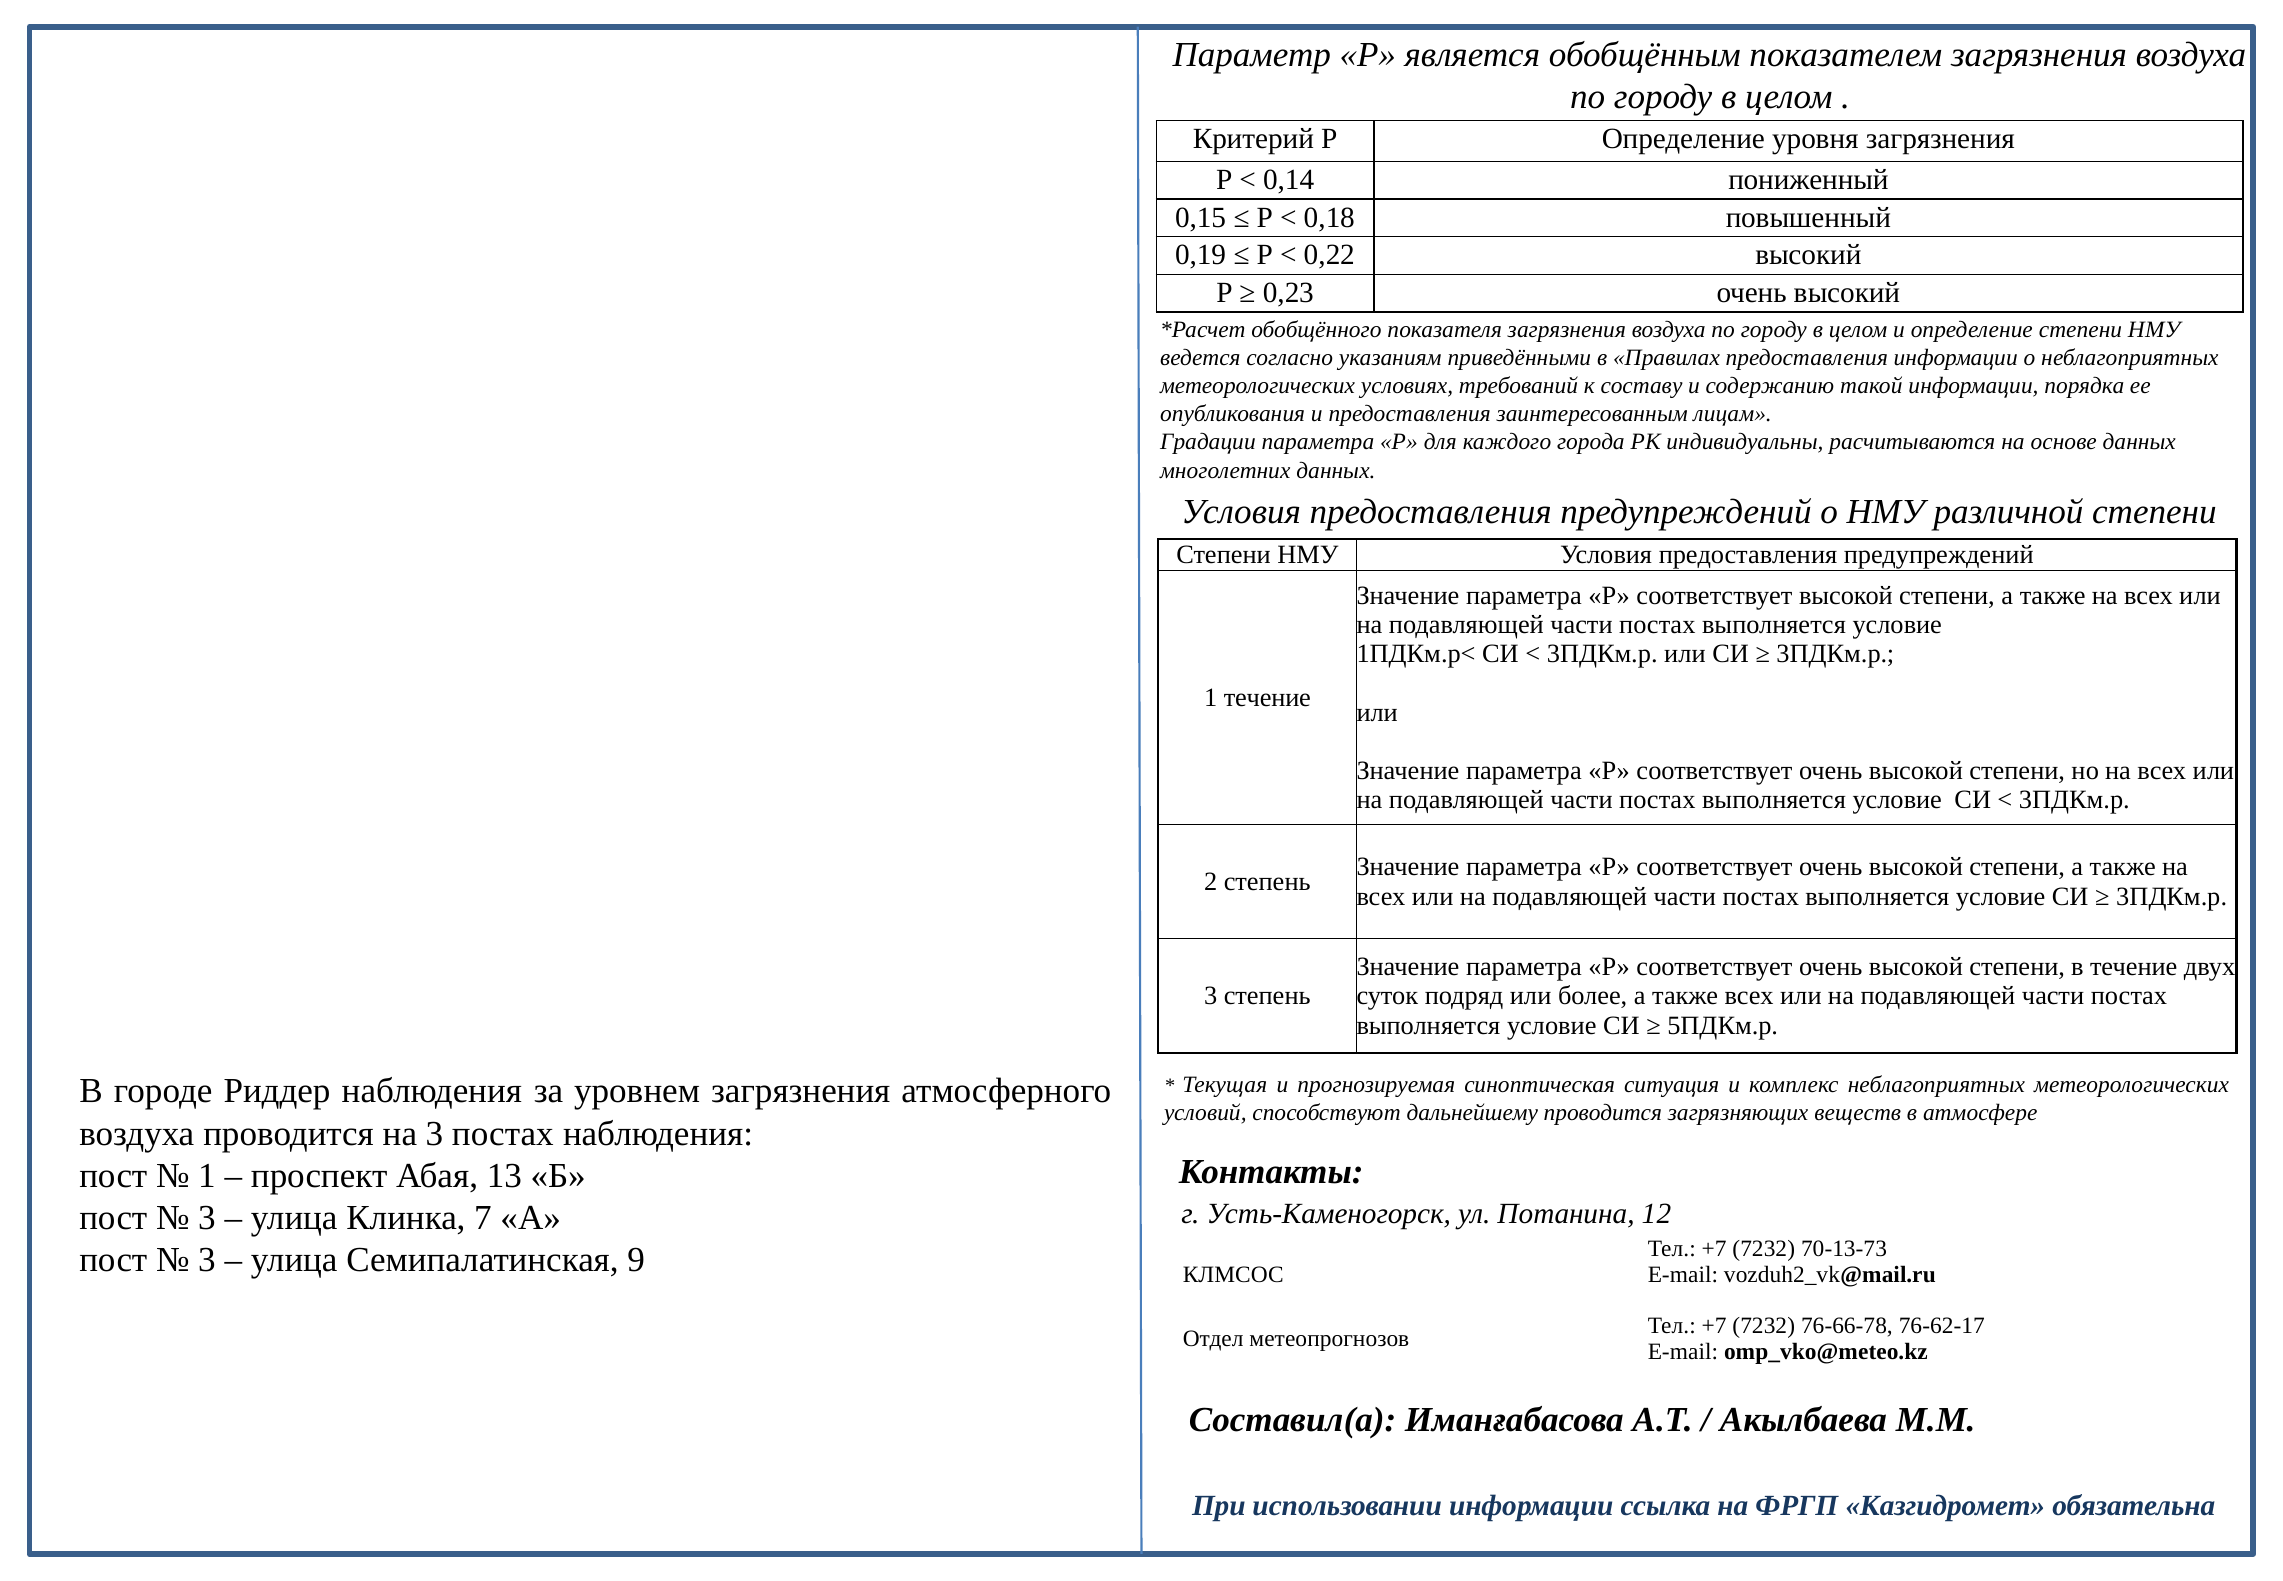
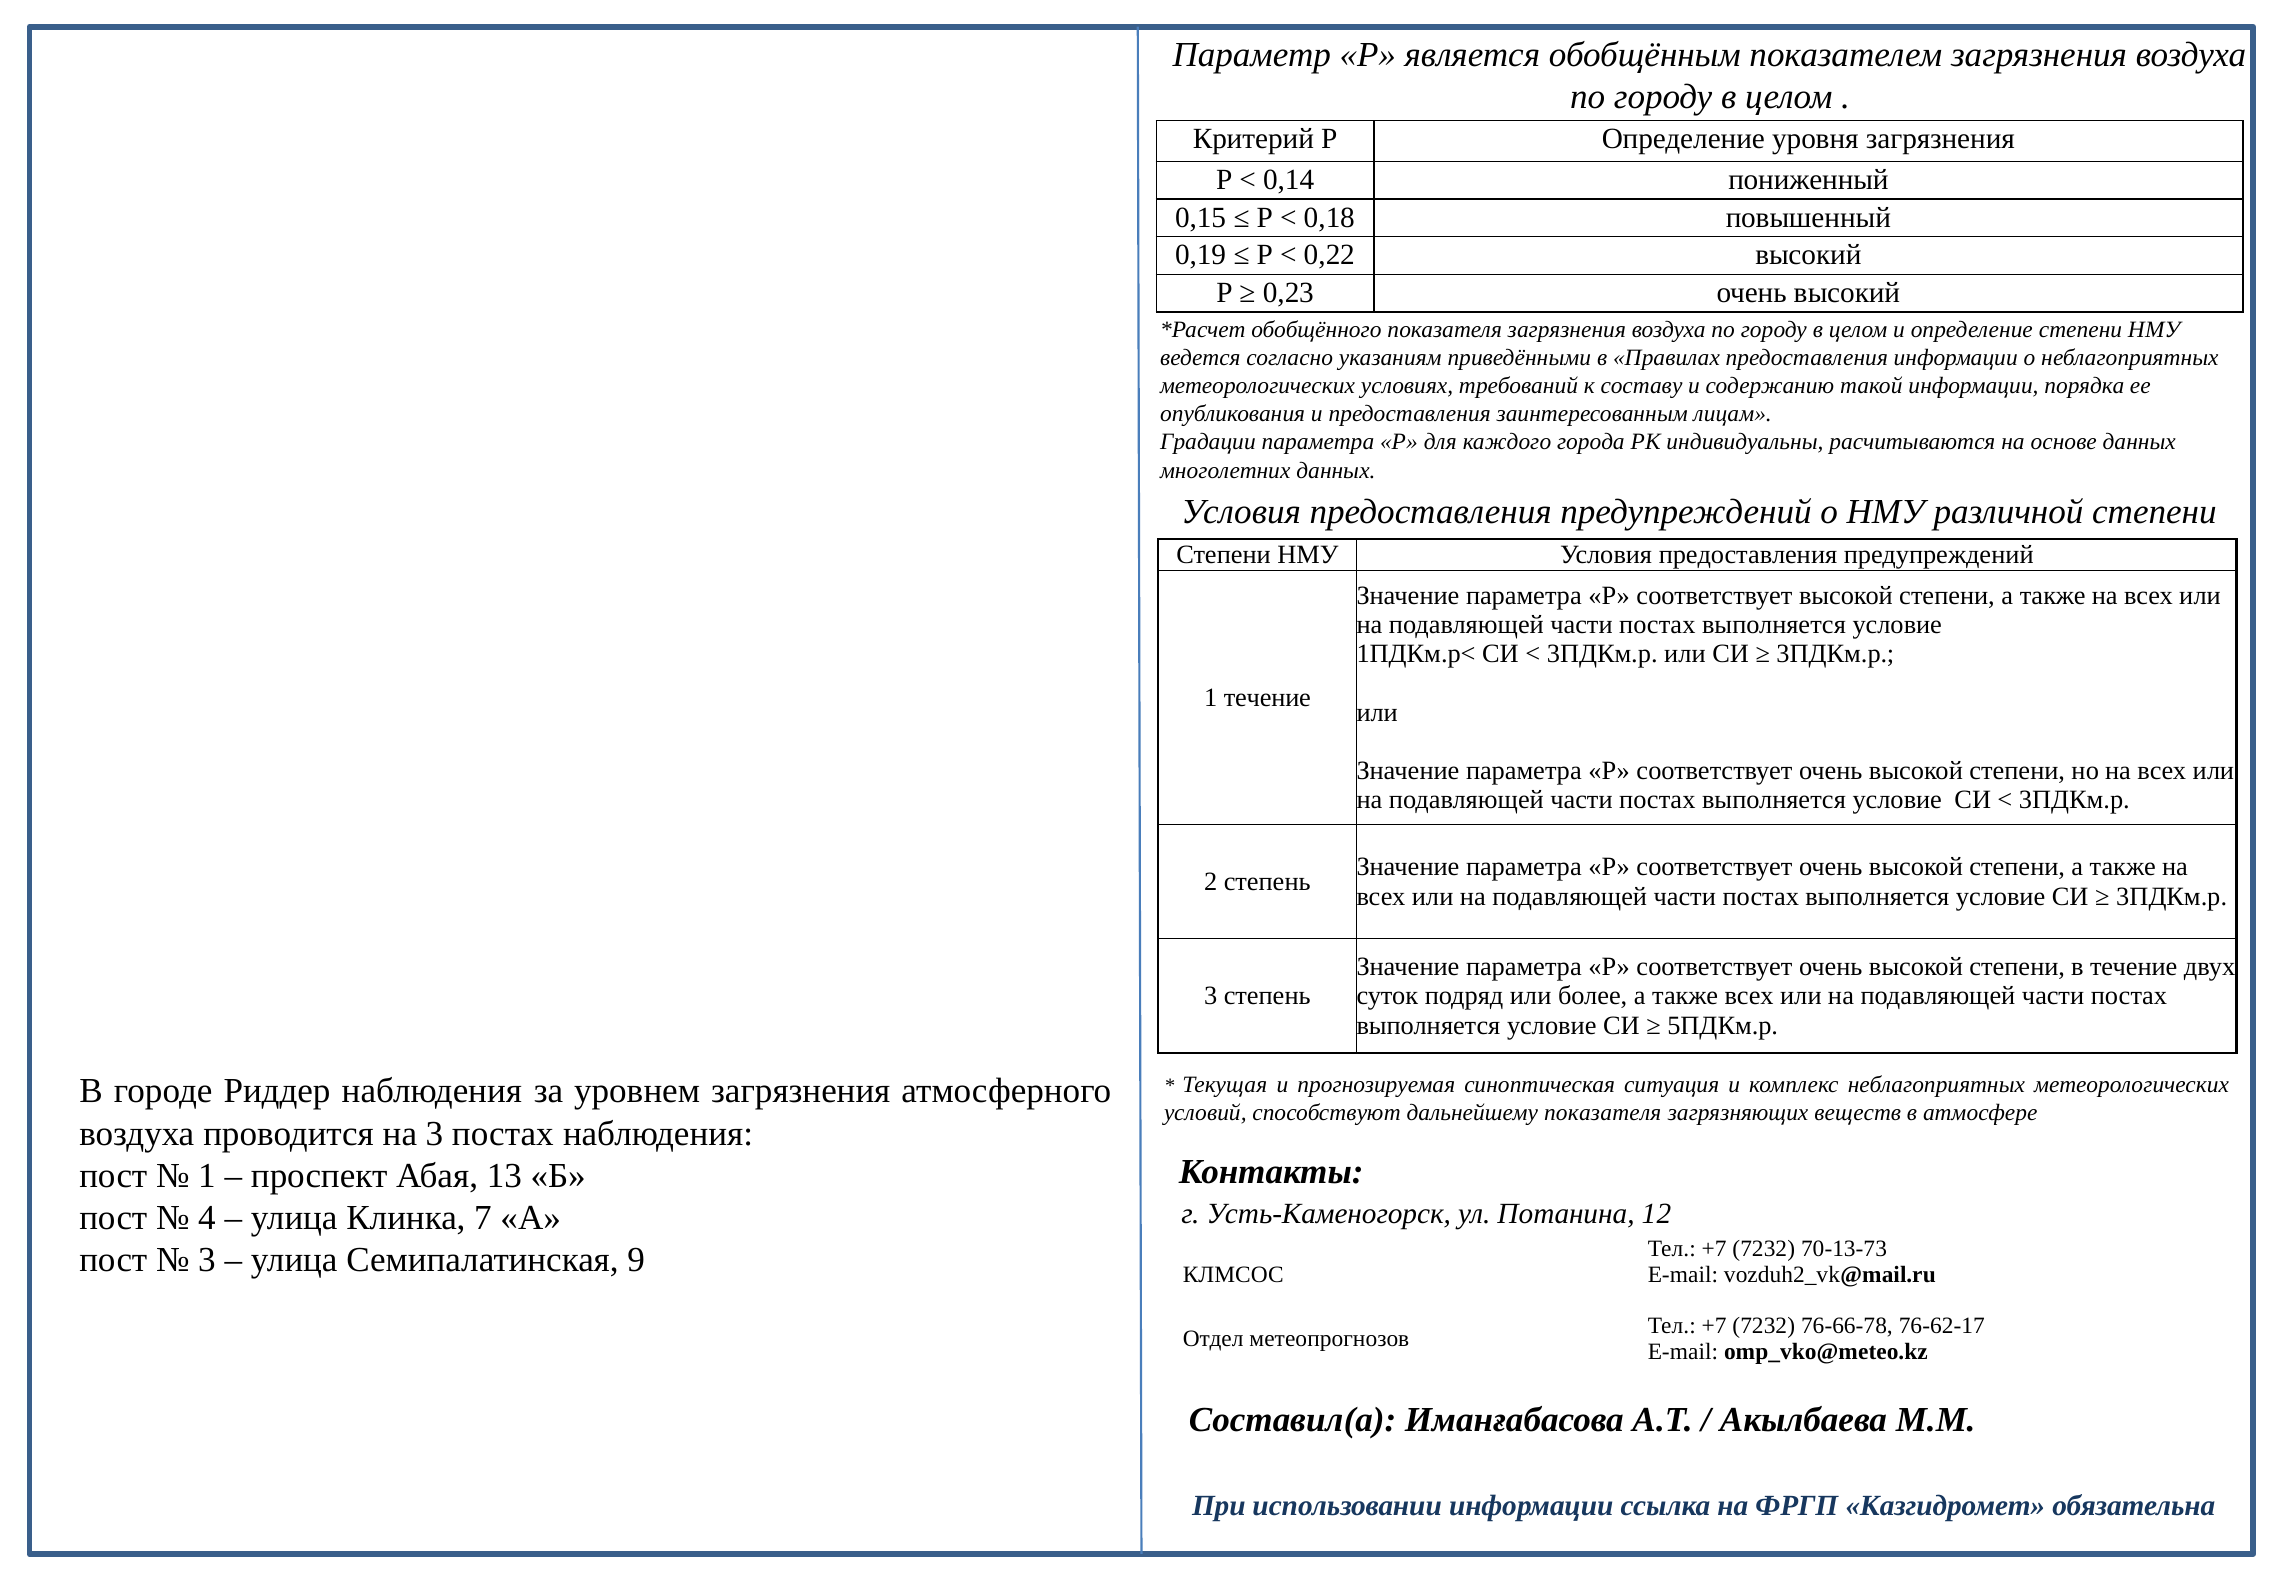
дальнейшему проводится: проводится -> показателя (1603, 1112)
3: 3 -> 4 (207, 1217)
